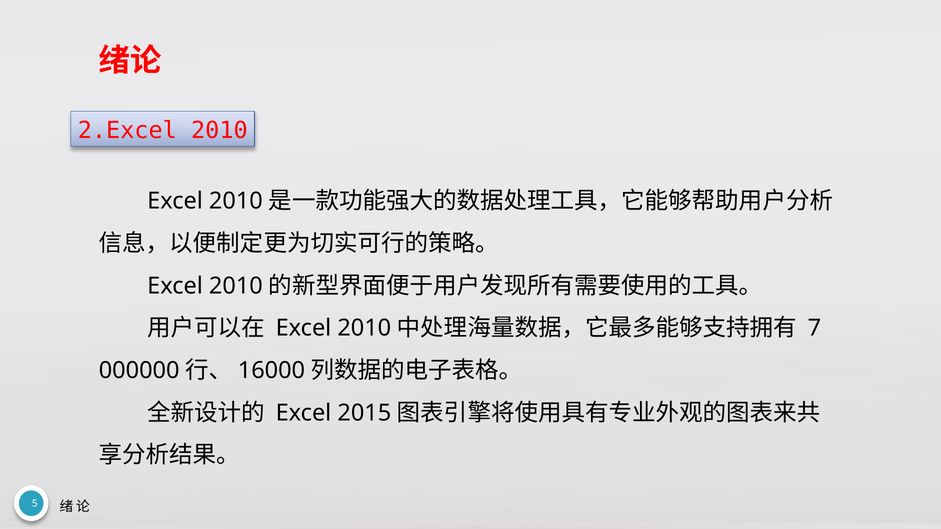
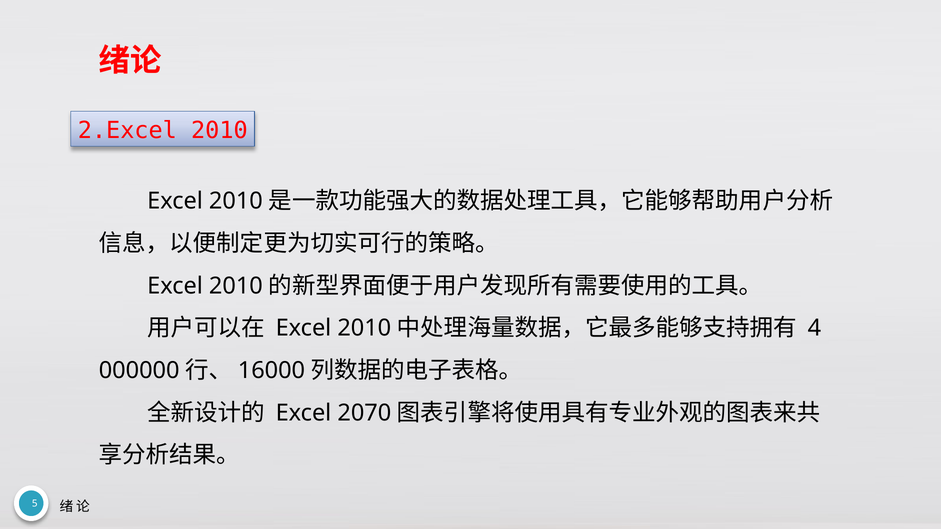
7: 7 -> 4 (814, 328)
2015: 2015 -> 2070 (364, 413)
